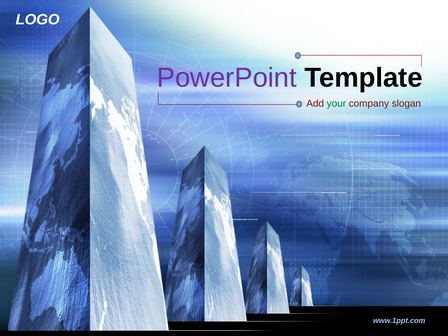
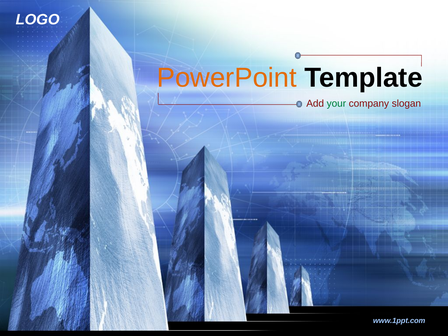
PowerPoint colour: purple -> orange (227, 78)
